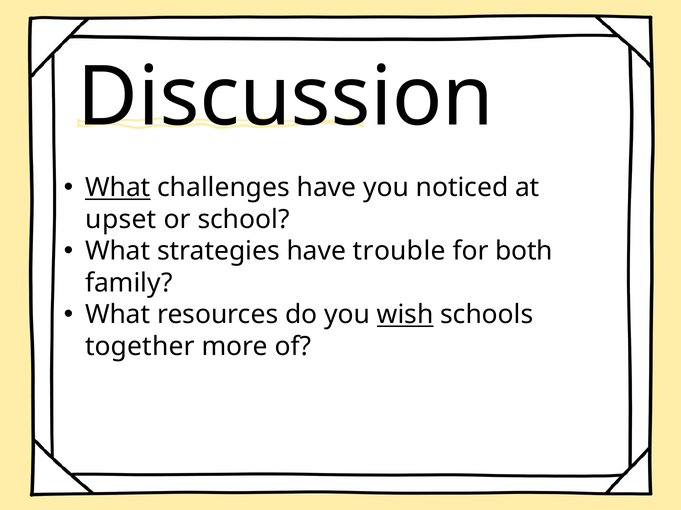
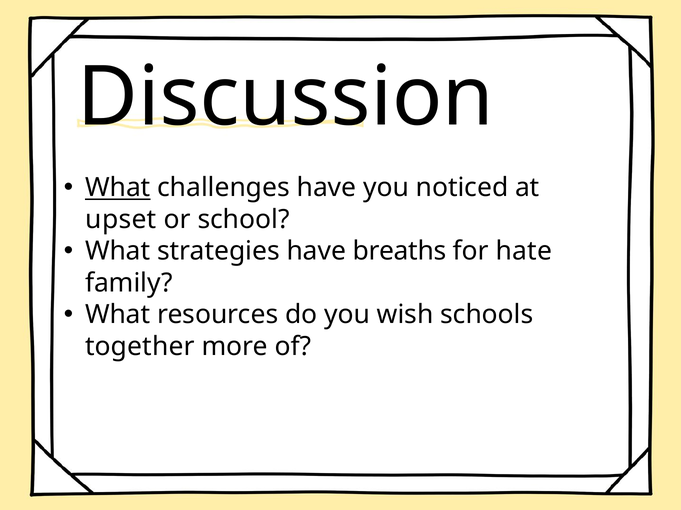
trouble: trouble -> breaths (400, 252)
both: both -> hate (524, 252)
wish underline: present -> none (405, 315)
